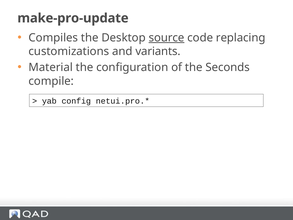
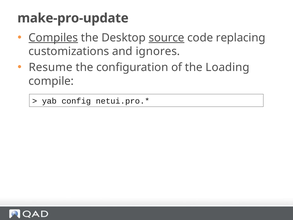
Compiles underline: none -> present (53, 38)
variants: variants -> ignores (158, 51)
Material: Material -> Resume (51, 67)
Seconds: Seconds -> Loading (228, 67)
